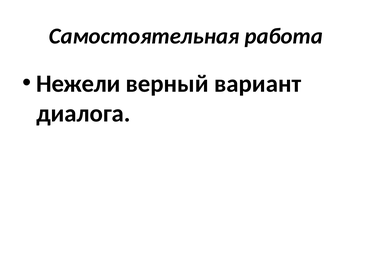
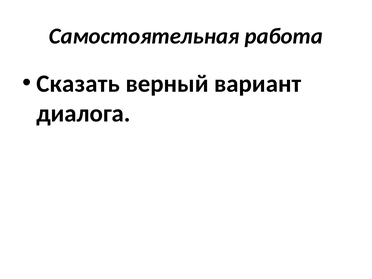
Нежели: Нежели -> Сказать (78, 84)
